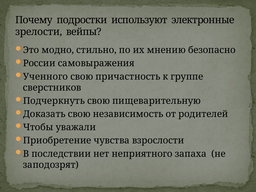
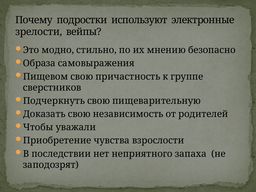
России: России -> Образа (39, 63)
Ученного: Ученного -> Пищевом (46, 77)
